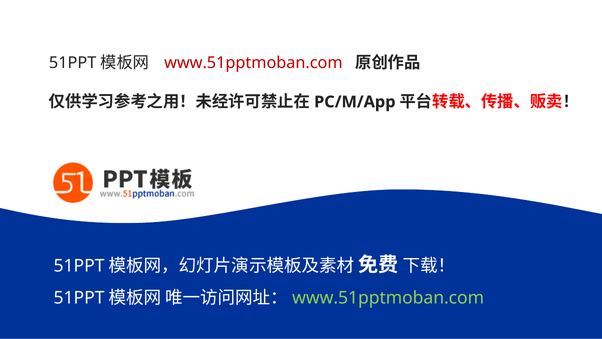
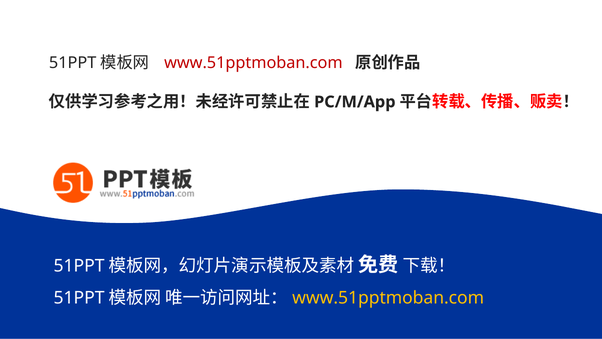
www.51pptmoban.com colour: light green -> yellow (388, 298)
